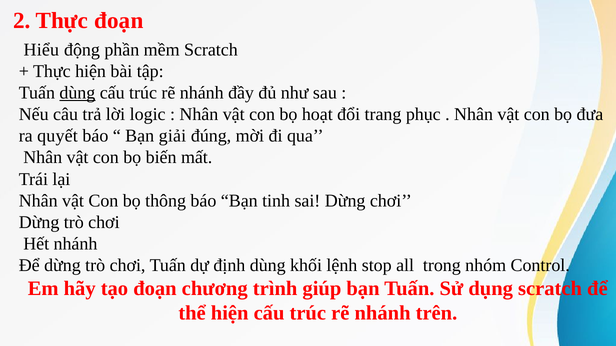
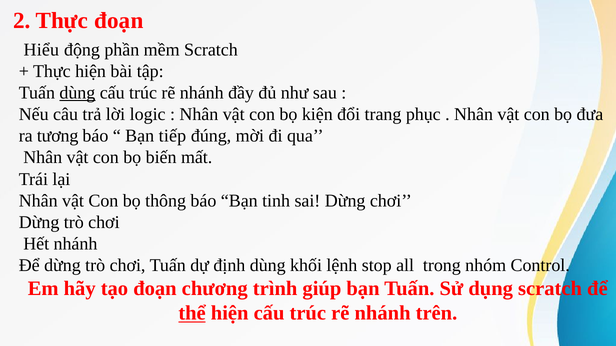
hoạt: hoạt -> kiện (317, 115)
quyết: quyết -> tương (58, 136)
giải: giải -> tiếp (172, 136)
thể underline: none -> present (192, 314)
